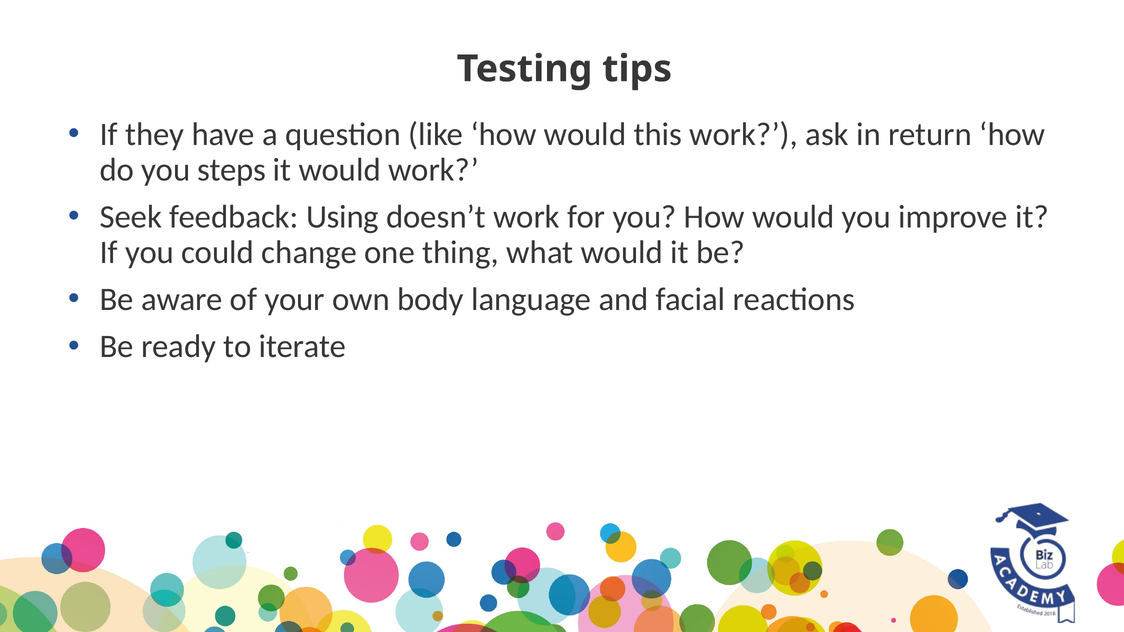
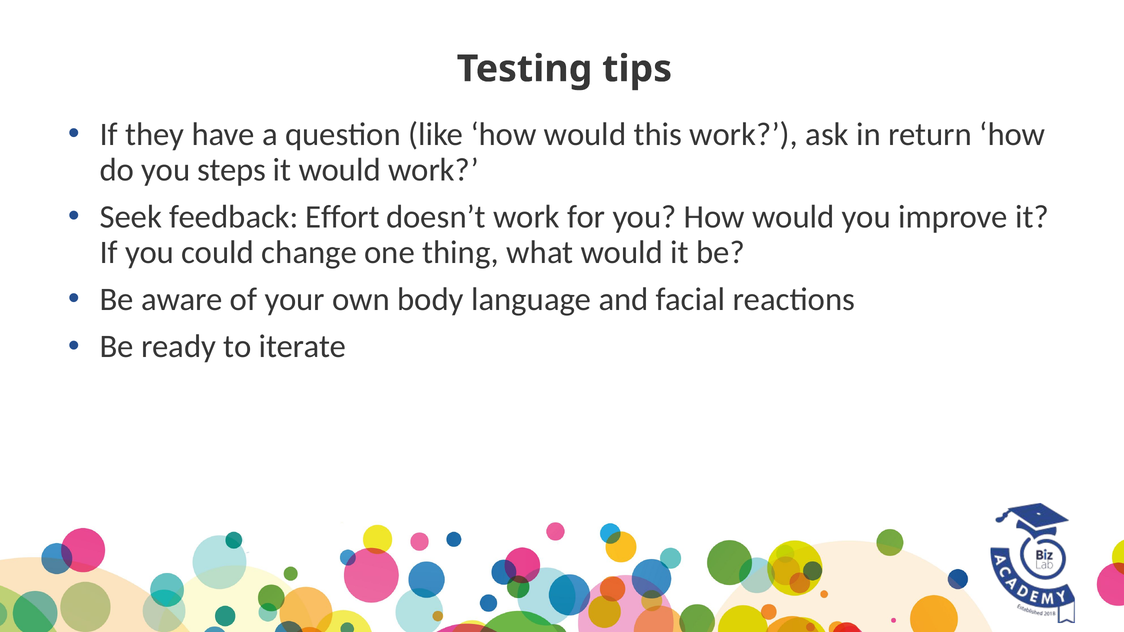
Using: Using -> Effort (342, 217)
